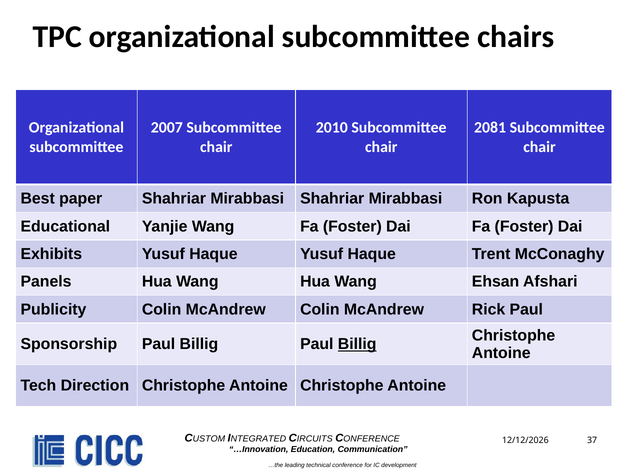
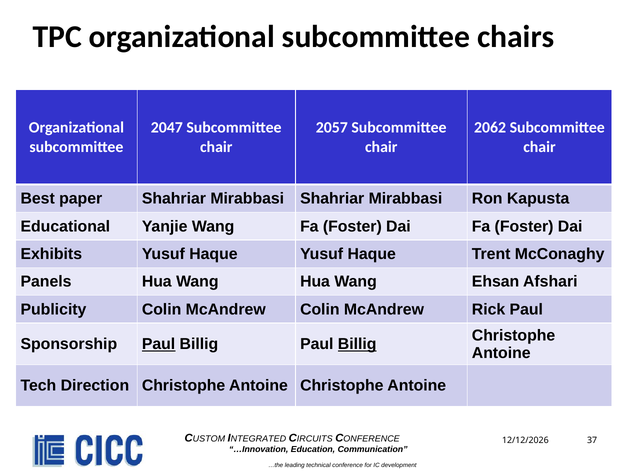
2007: 2007 -> 2047 (167, 128)
2010: 2010 -> 2057 (332, 128)
2081: 2081 -> 2062 (490, 128)
Paul underline: none -> present (159, 344)
